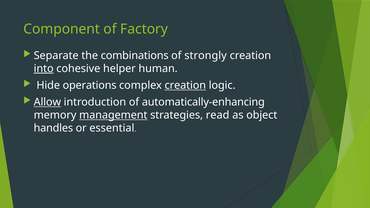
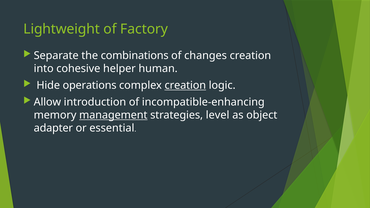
Component: Component -> Lightweight (62, 29)
strongly: strongly -> changes (206, 56)
into underline: present -> none (44, 69)
Allow underline: present -> none (47, 102)
automatically-enhancing: automatically-enhancing -> incompatible-enhancing (203, 102)
read: read -> level (218, 115)
handles: handles -> adapter (53, 128)
